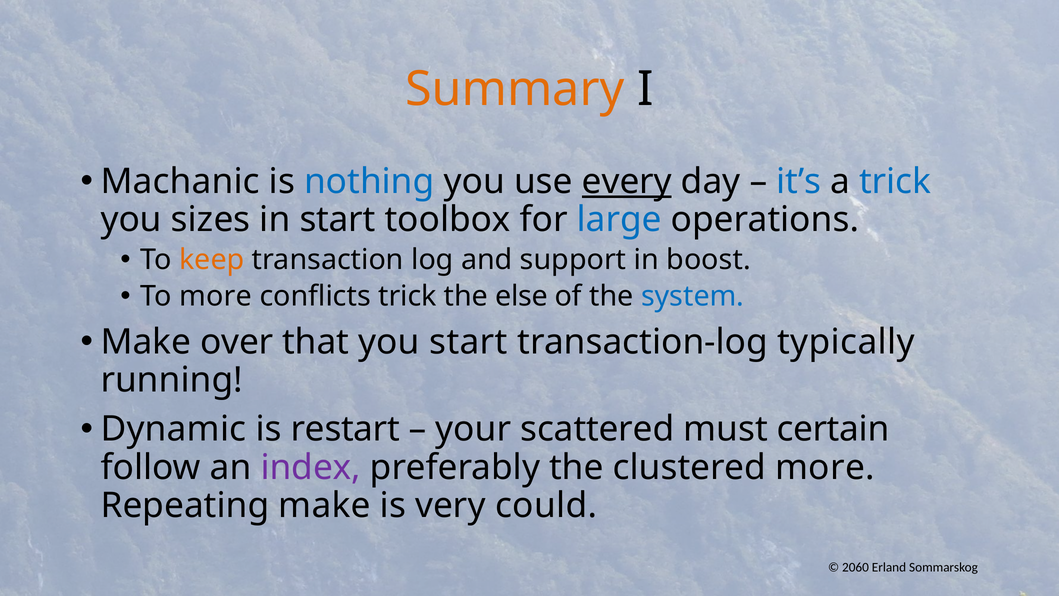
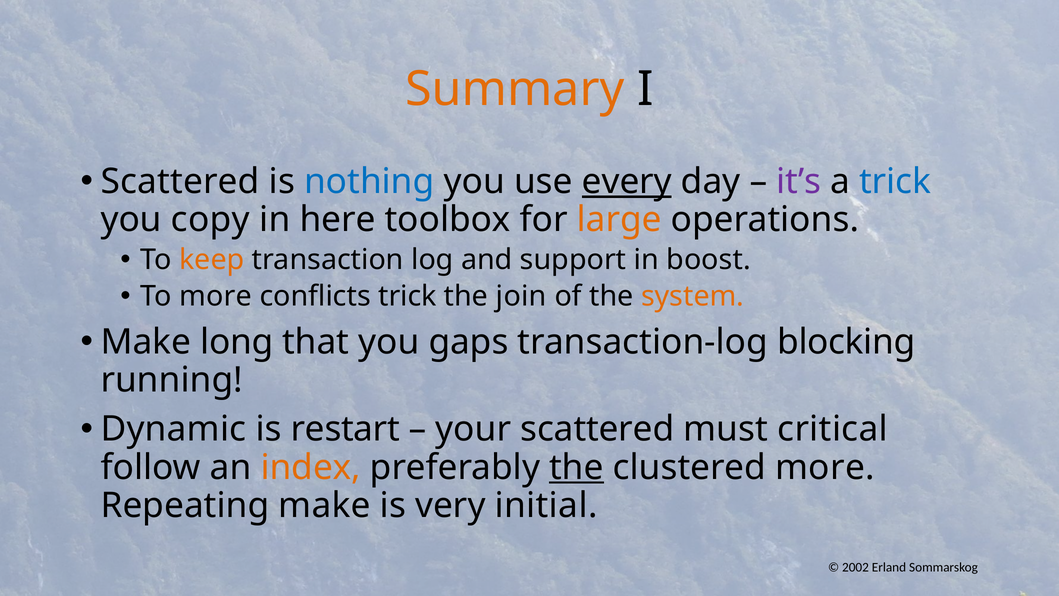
Machanic: Machanic -> Scattered (180, 181)
it’s colour: blue -> purple (799, 181)
sizes: sizes -> copy (210, 220)
in start: start -> here (338, 220)
large colour: blue -> orange (619, 220)
else: else -> join (521, 296)
system colour: blue -> orange (693, 296)
over: over -> long (237, 342)
you start: start -> gaps (469, 342)
typically: typically -> blocking (846, 342)
certain: certain -> critical (833, 429)
index colour: purple -> orange (311, 467)
the underline: none -> present (576, 467)
could: could -> initial (546, 505)
2060: 2060 -> 2002 (855, 567)
